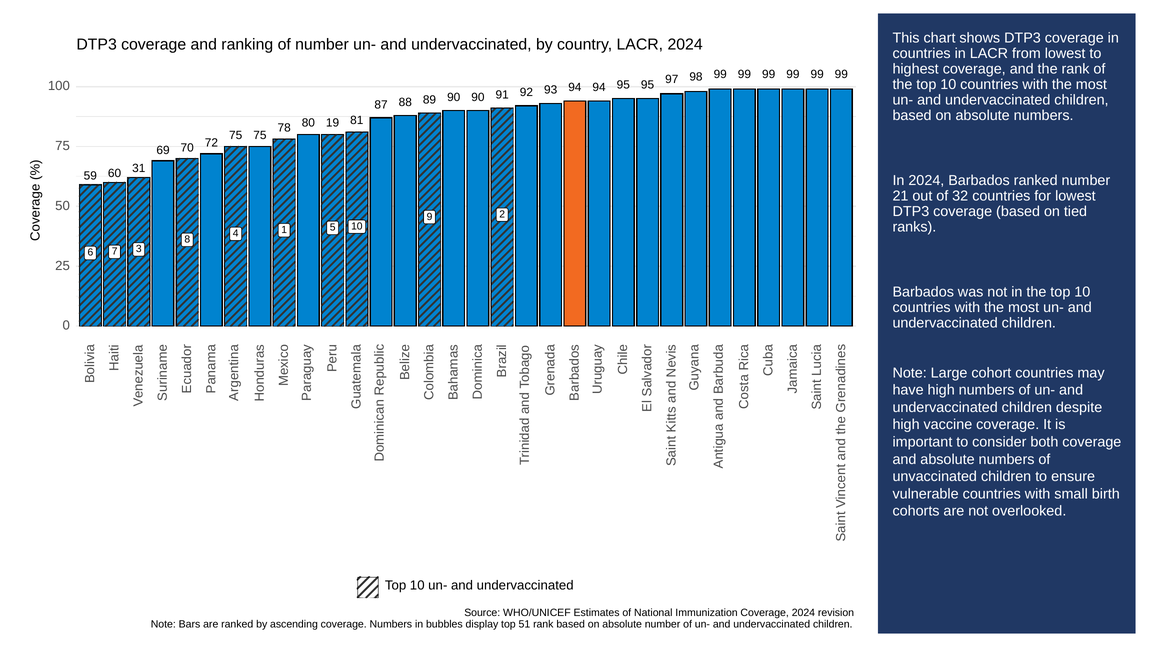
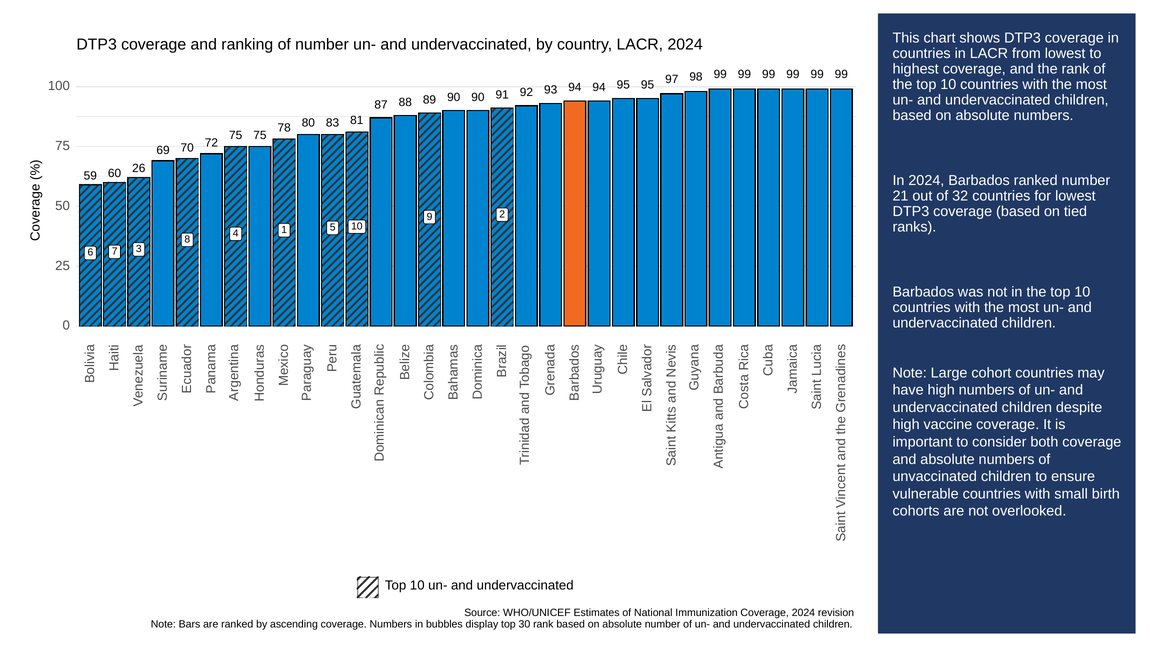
19: 19 -> 83 (333, 123)
31: 31 -> 26 (139, 168)
51: 51 -> 30 (524, 624)
